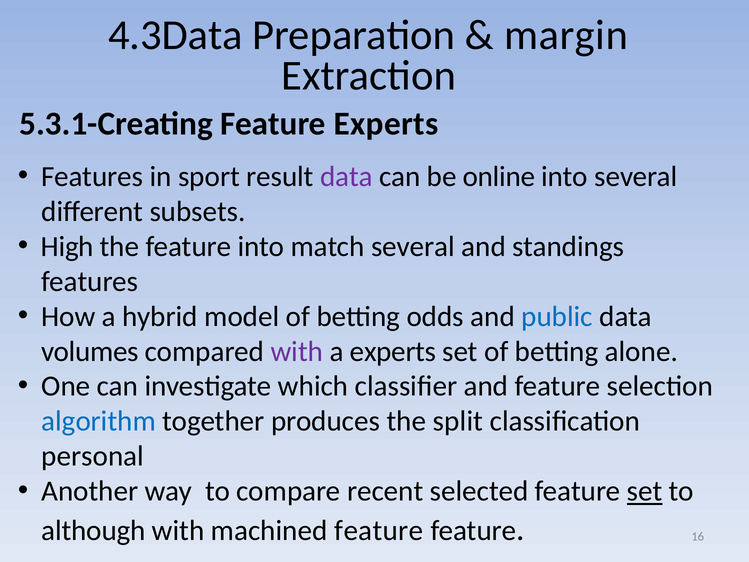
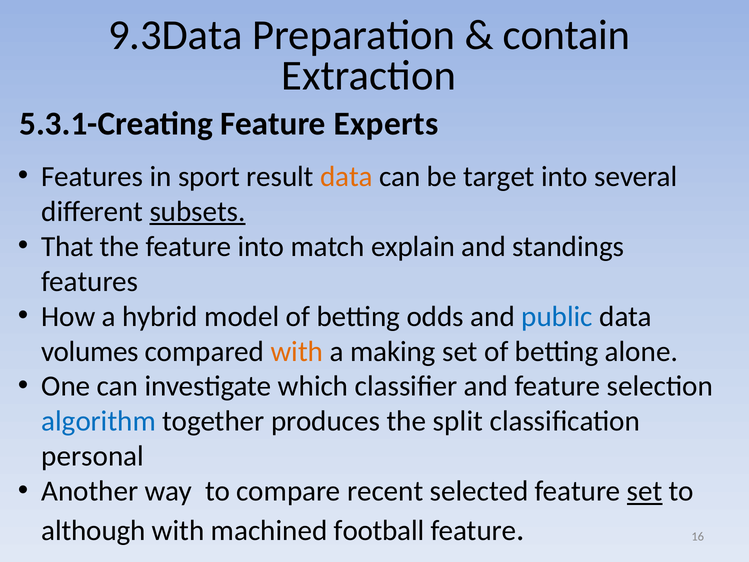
4.3Data: 4.3Data -> 9.3Data (175, 35)
margin: margin -> contain (567, 35)
data colour: purple -> orange (347, 176)
online: online -> target (499, 176)
subsets underline: none -> present (198, 211)
High: High -> That (67, 246)
match several: several -> explain (413, 246)
with colour: purple -> orange (297, 351)
a experts: experts -> making (393, 351)
machined feature: feature -> football (379, 530)
